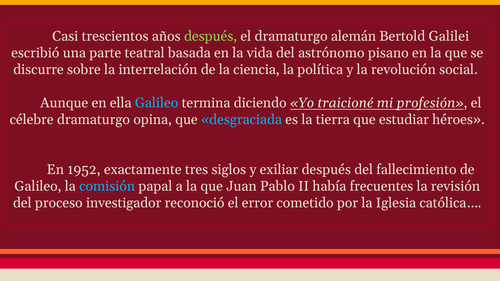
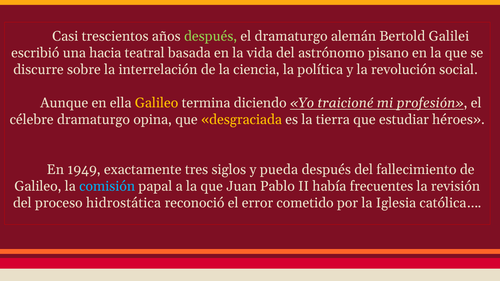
parte: parte -> hacia (105, 53)
Galileo colour: light blue -> yellow (157, 103)
desgraciada colour: light blue -> yellow (242, 120)
1952: 1952 -> 1949 (84, 170)
exiliar: exiliar -> pueda (279, 170)
investigador: investigador -> hidrostática (124, 203)
